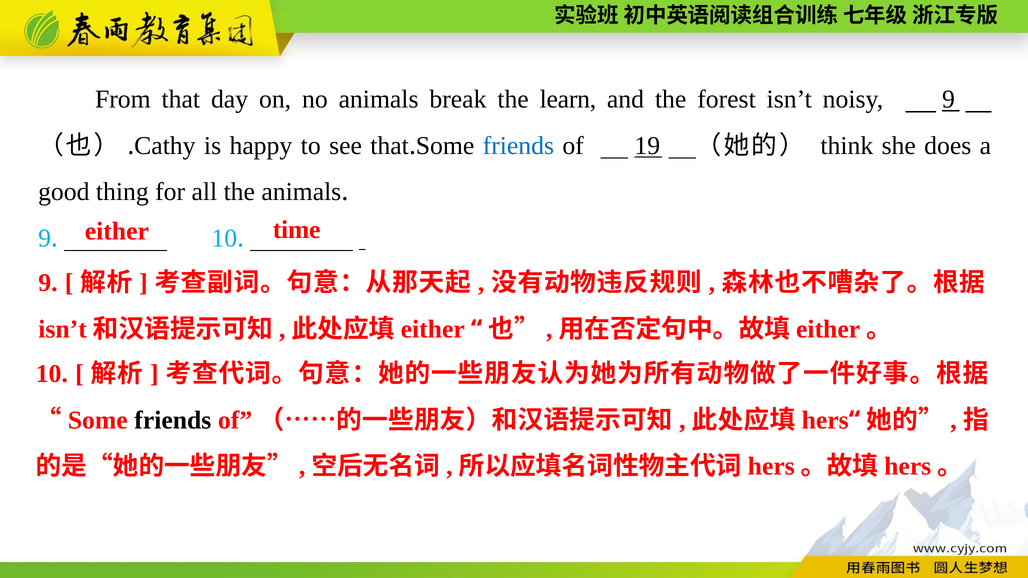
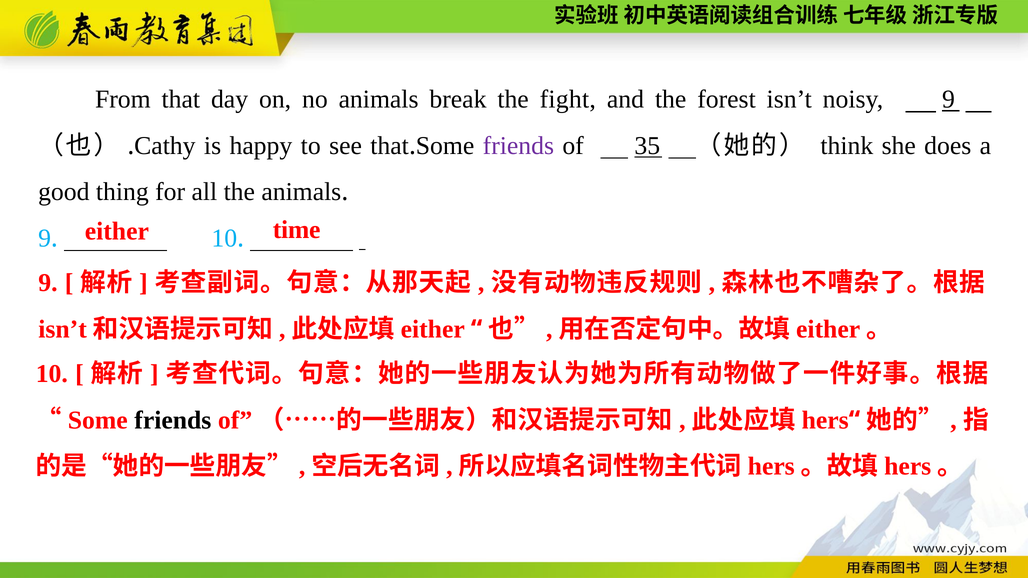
learn: learn -> fight (568, 99)
friends colour: blue -> purple (518, 146)
19: 19 -> 35 (647, 146)
